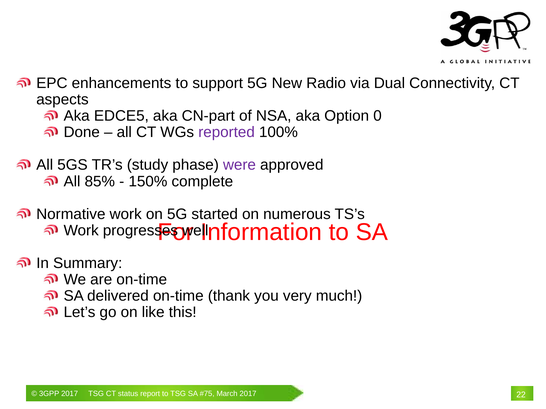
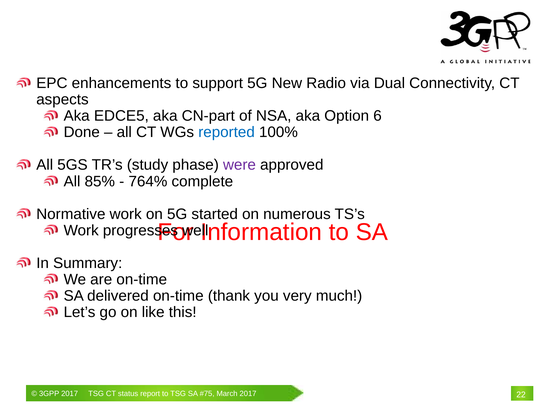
0: 0 -> 6 (378, 116)
reported colour: purple -> blue (227, 132)
150%: 150% -> 764% (148, 182)
